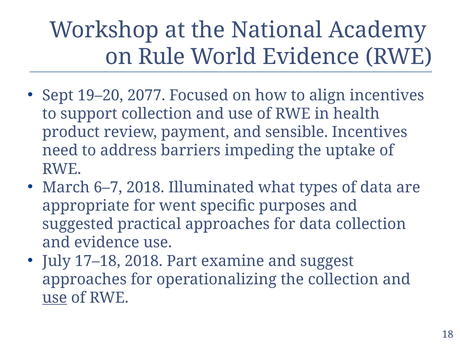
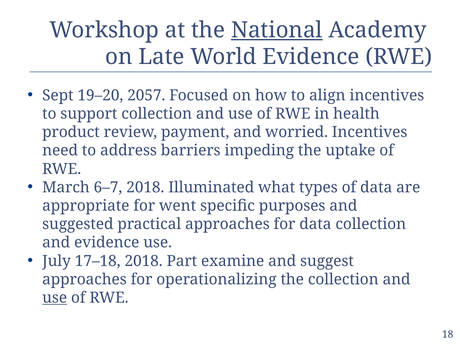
National underline: none -> present (277, 30)
Rule: Rule -> Late (161, 57)
2077: 2077 -> 2057 (146, 95)
sensible: sensible -> worried (297, 132)
